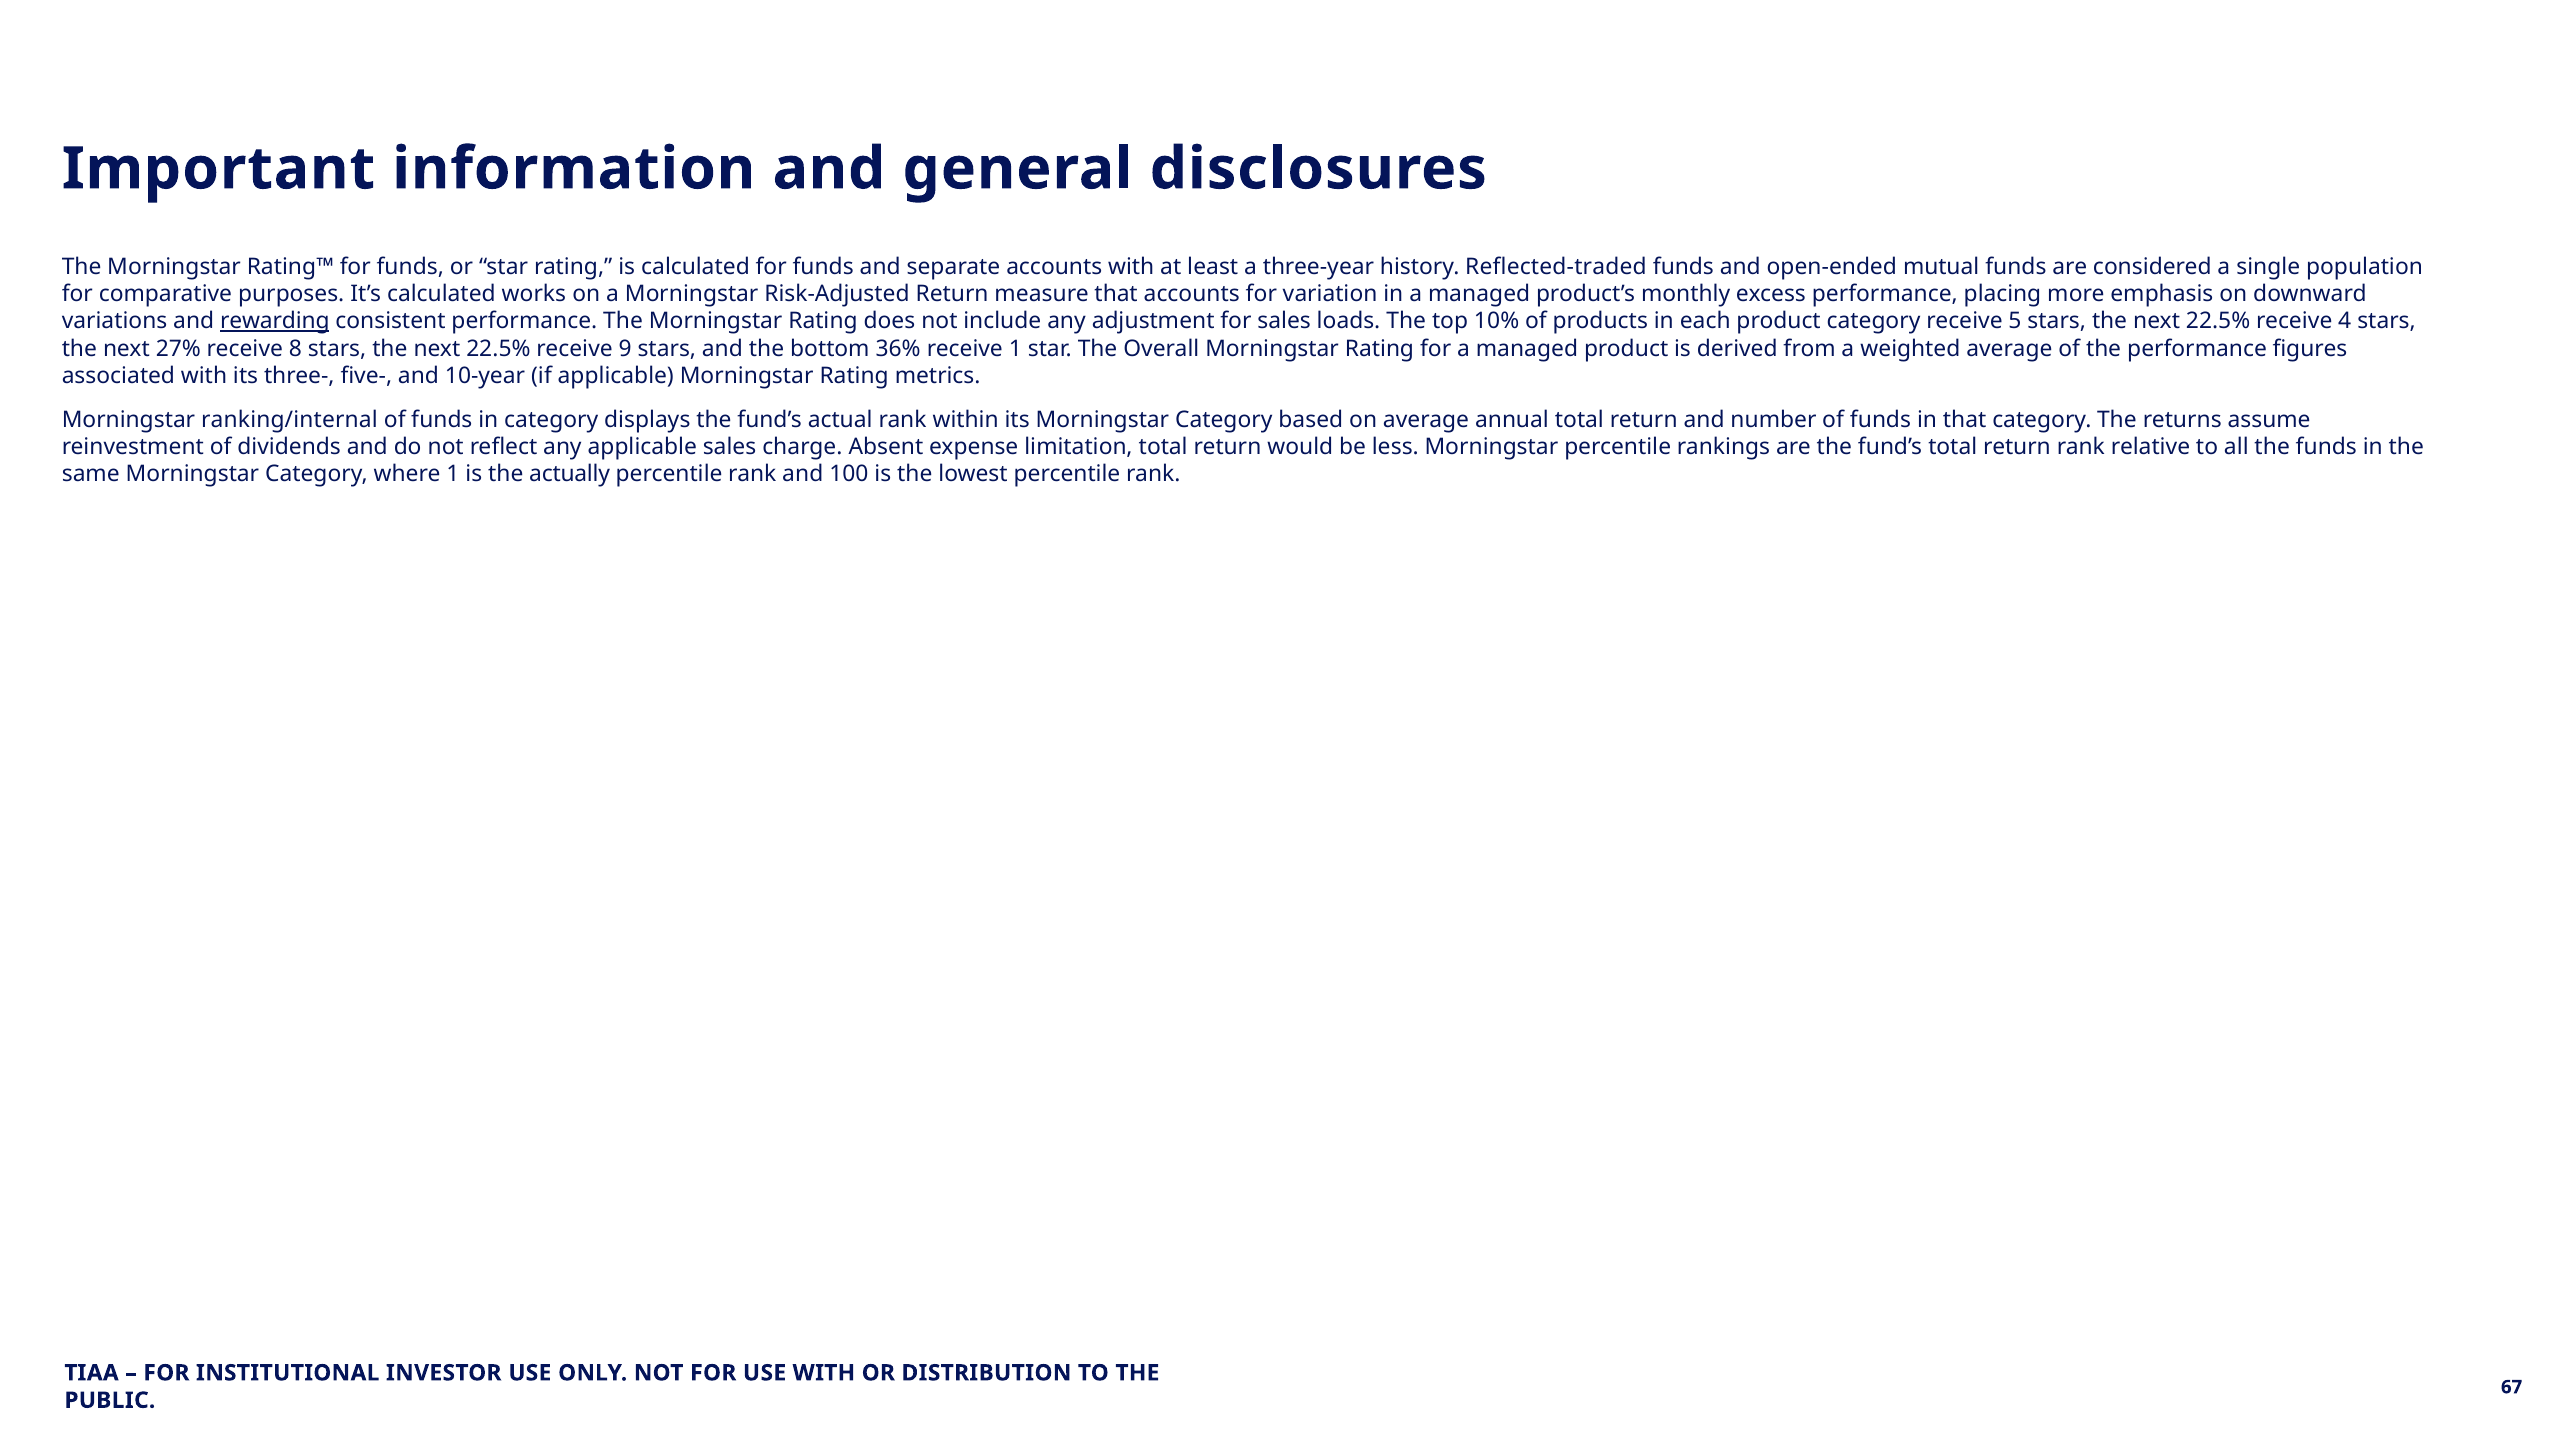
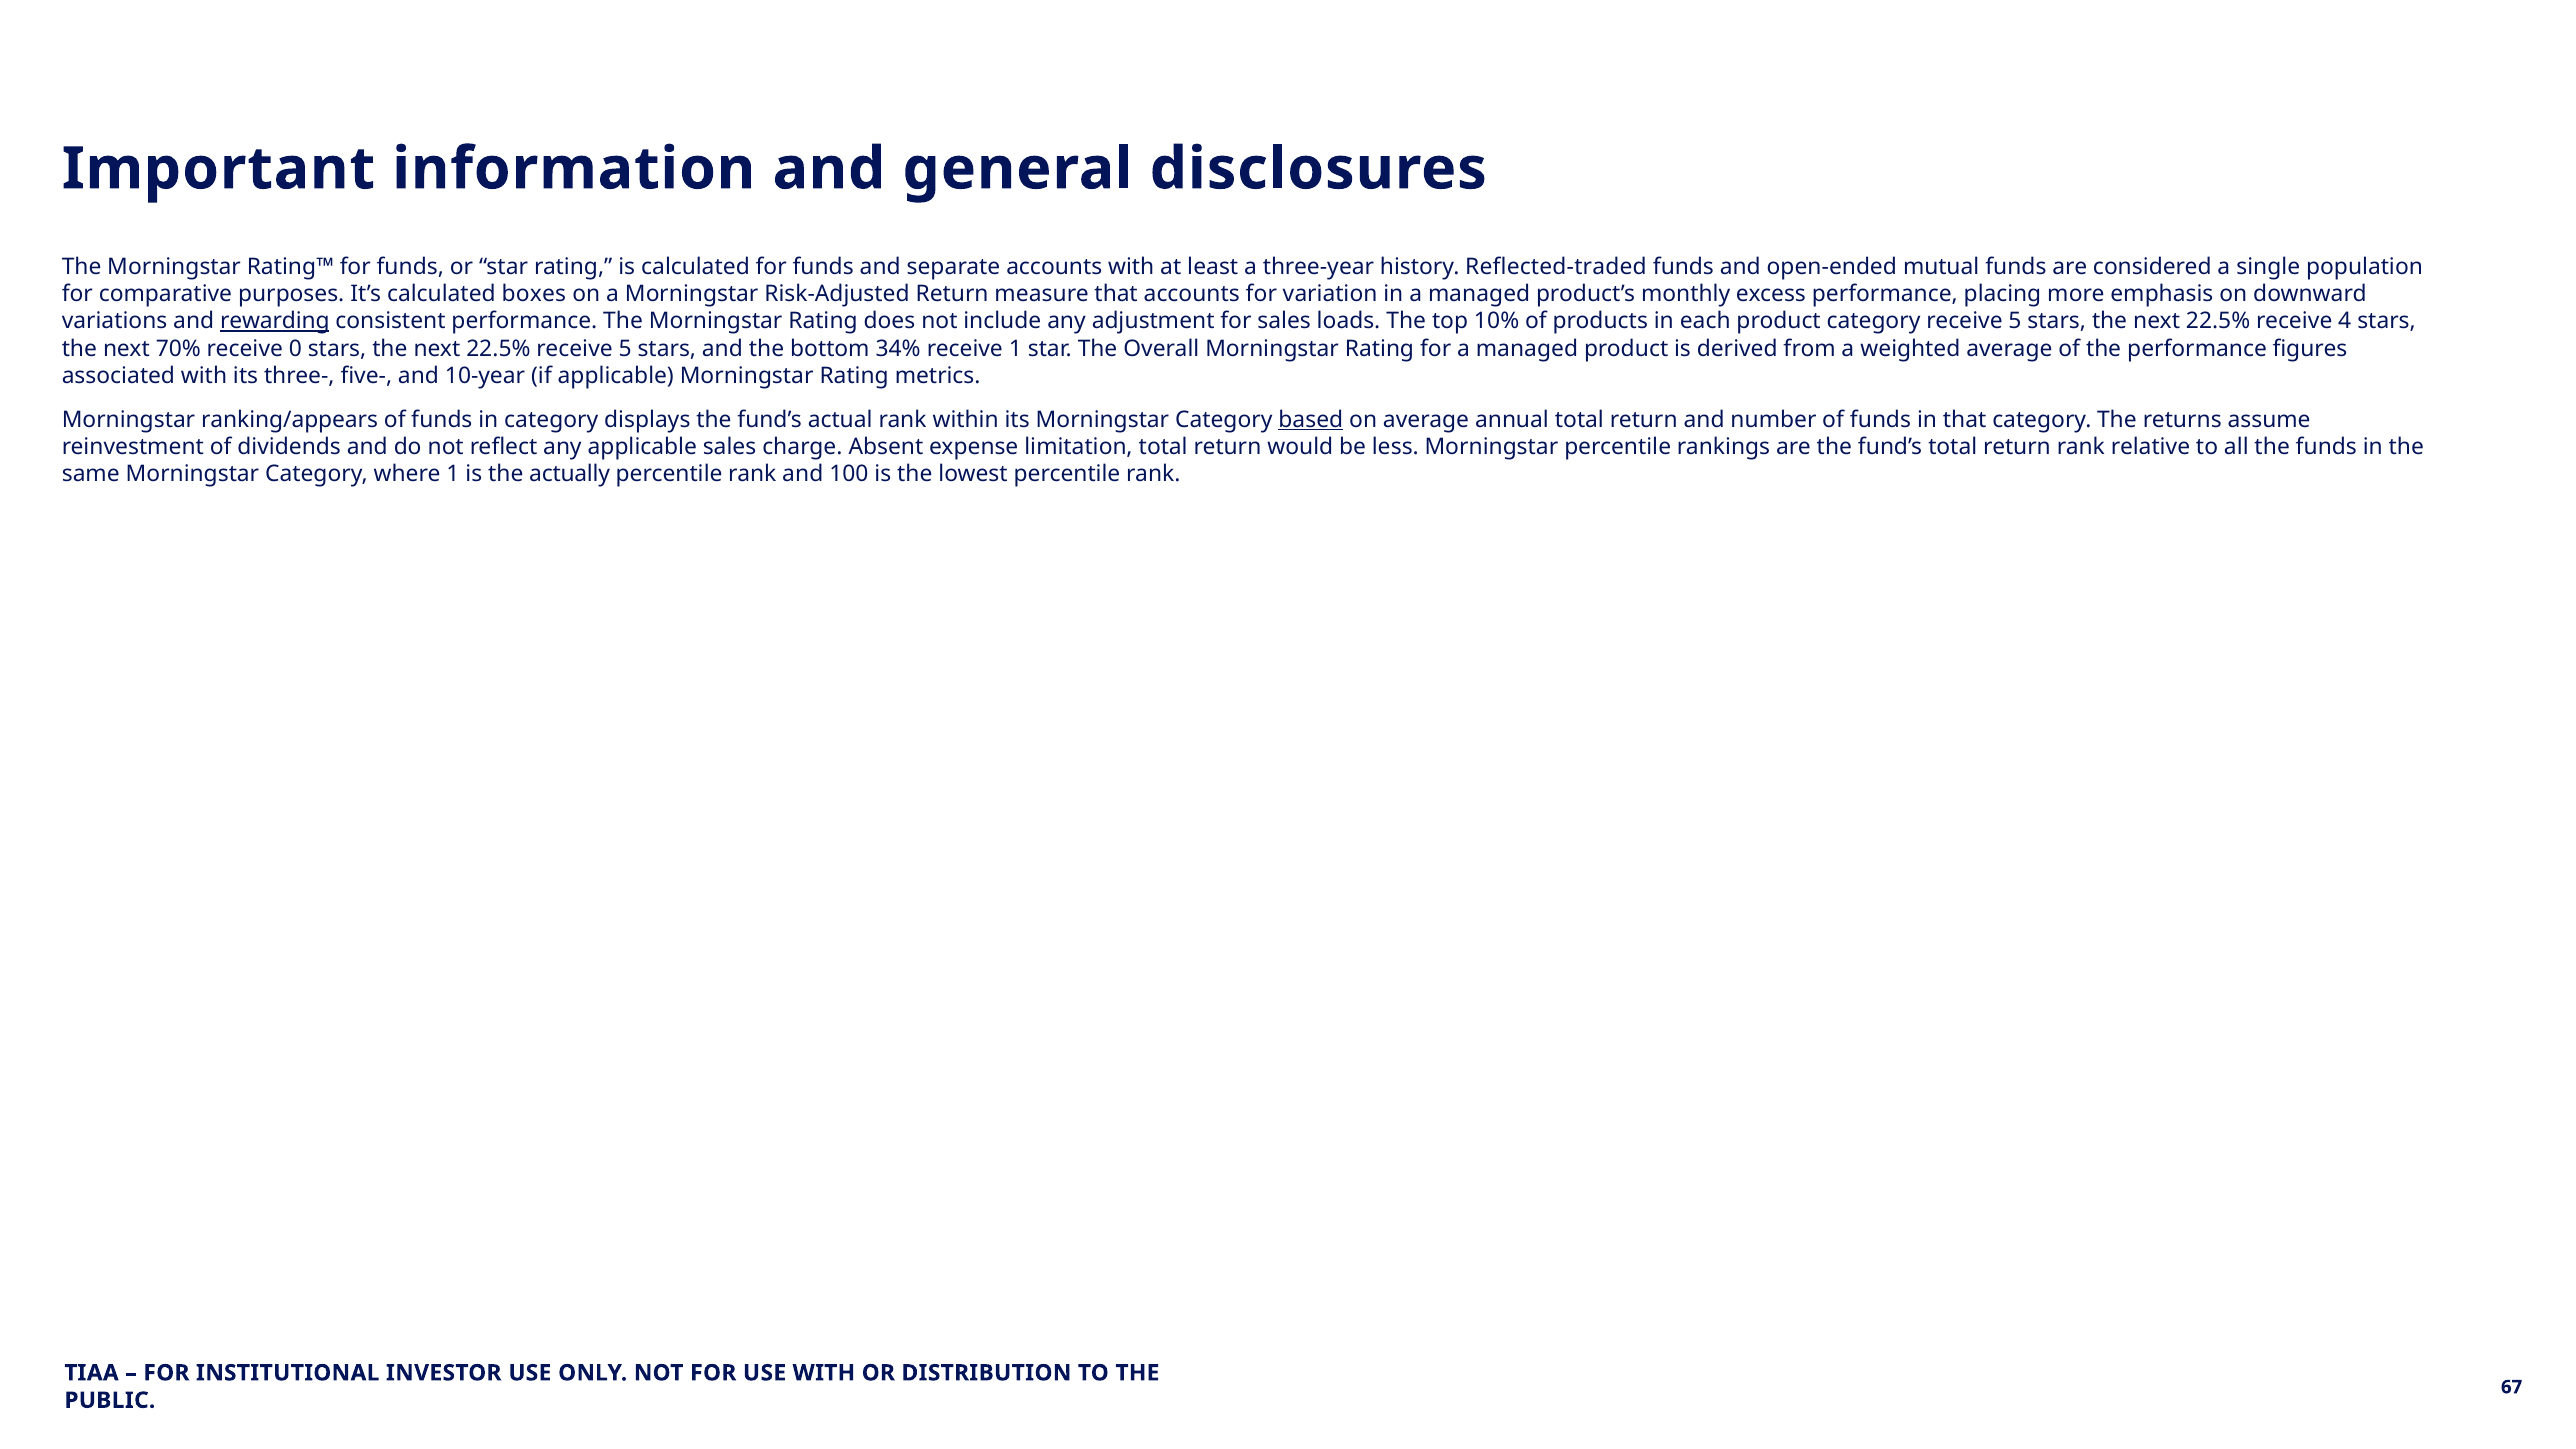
works: works -> boxes (534, 294)
27%: 27% -> 70% (178, 349)
8: 8 -> 0 (295, 349)
22.5% receive 9: 9 -> 5 (625, 349)
36%: 36% -> 34% (898, 349)
ranking/internal: ranking/internal -> ranking/appears (290, 420)
based underline: none -> present (1311, 420)
